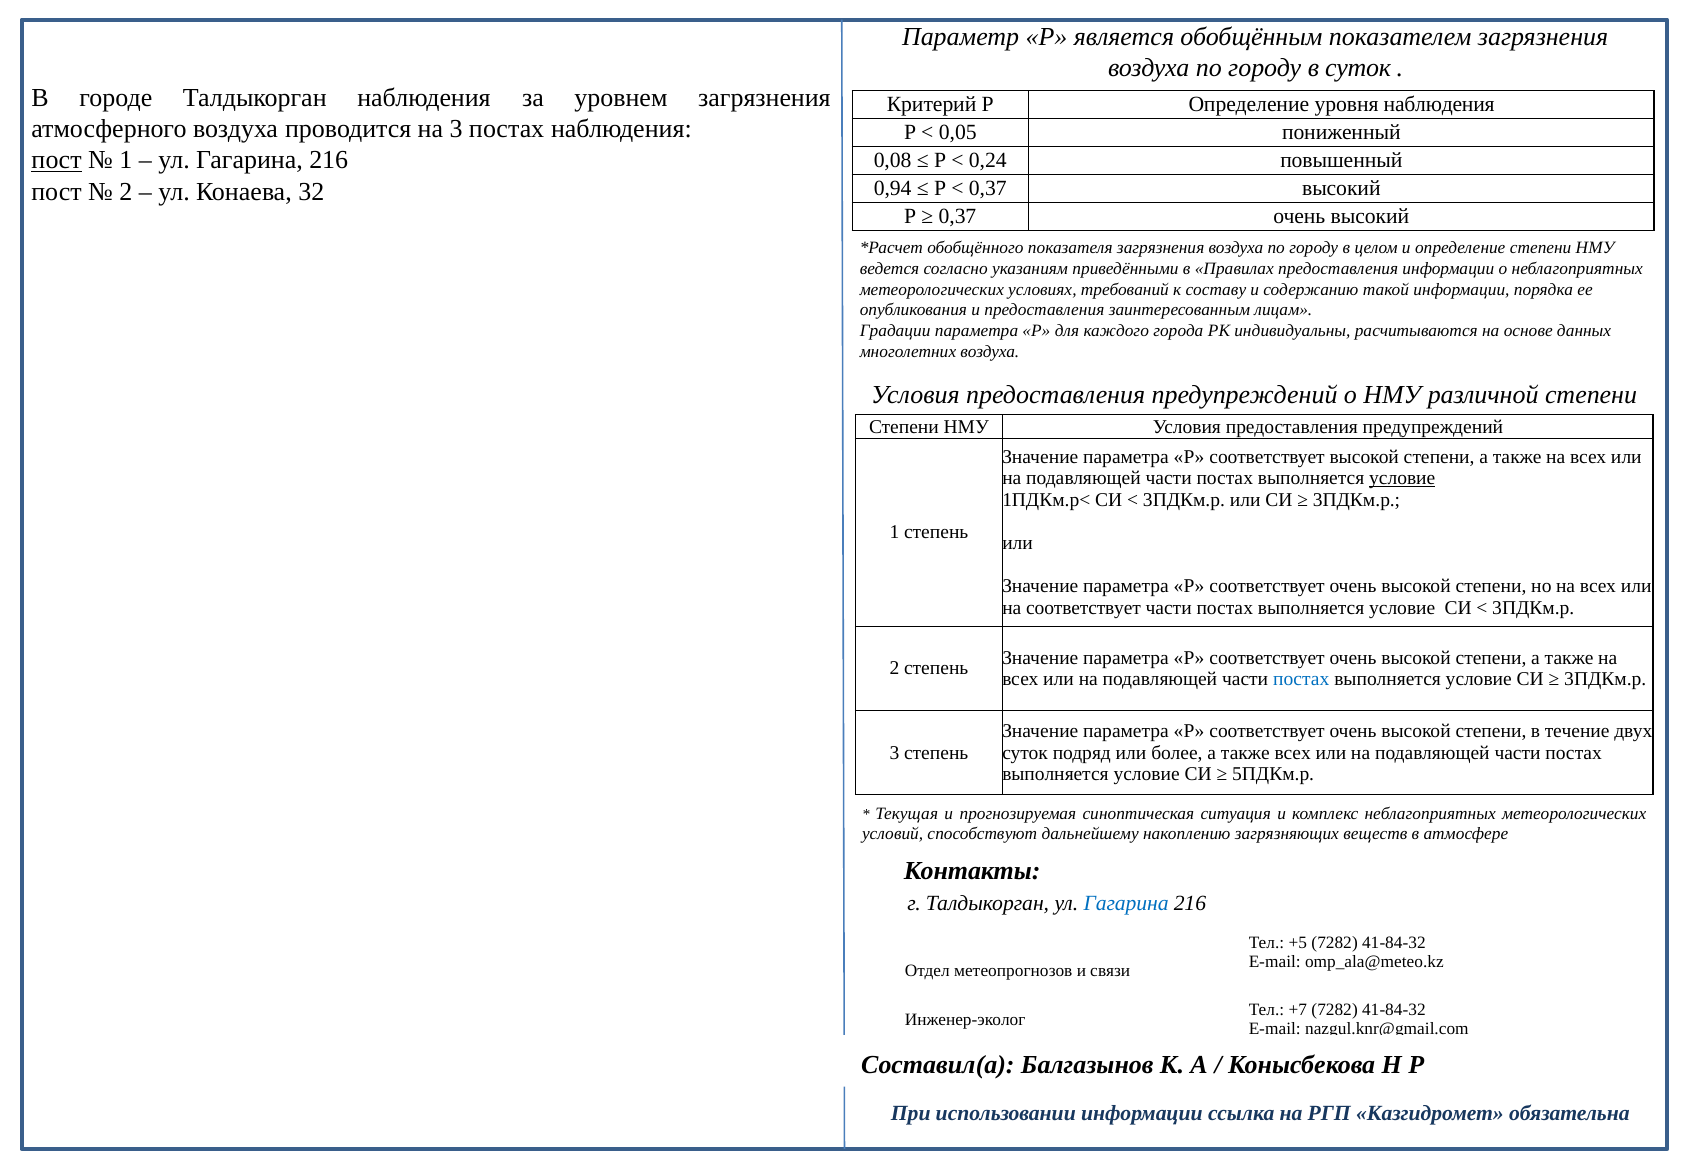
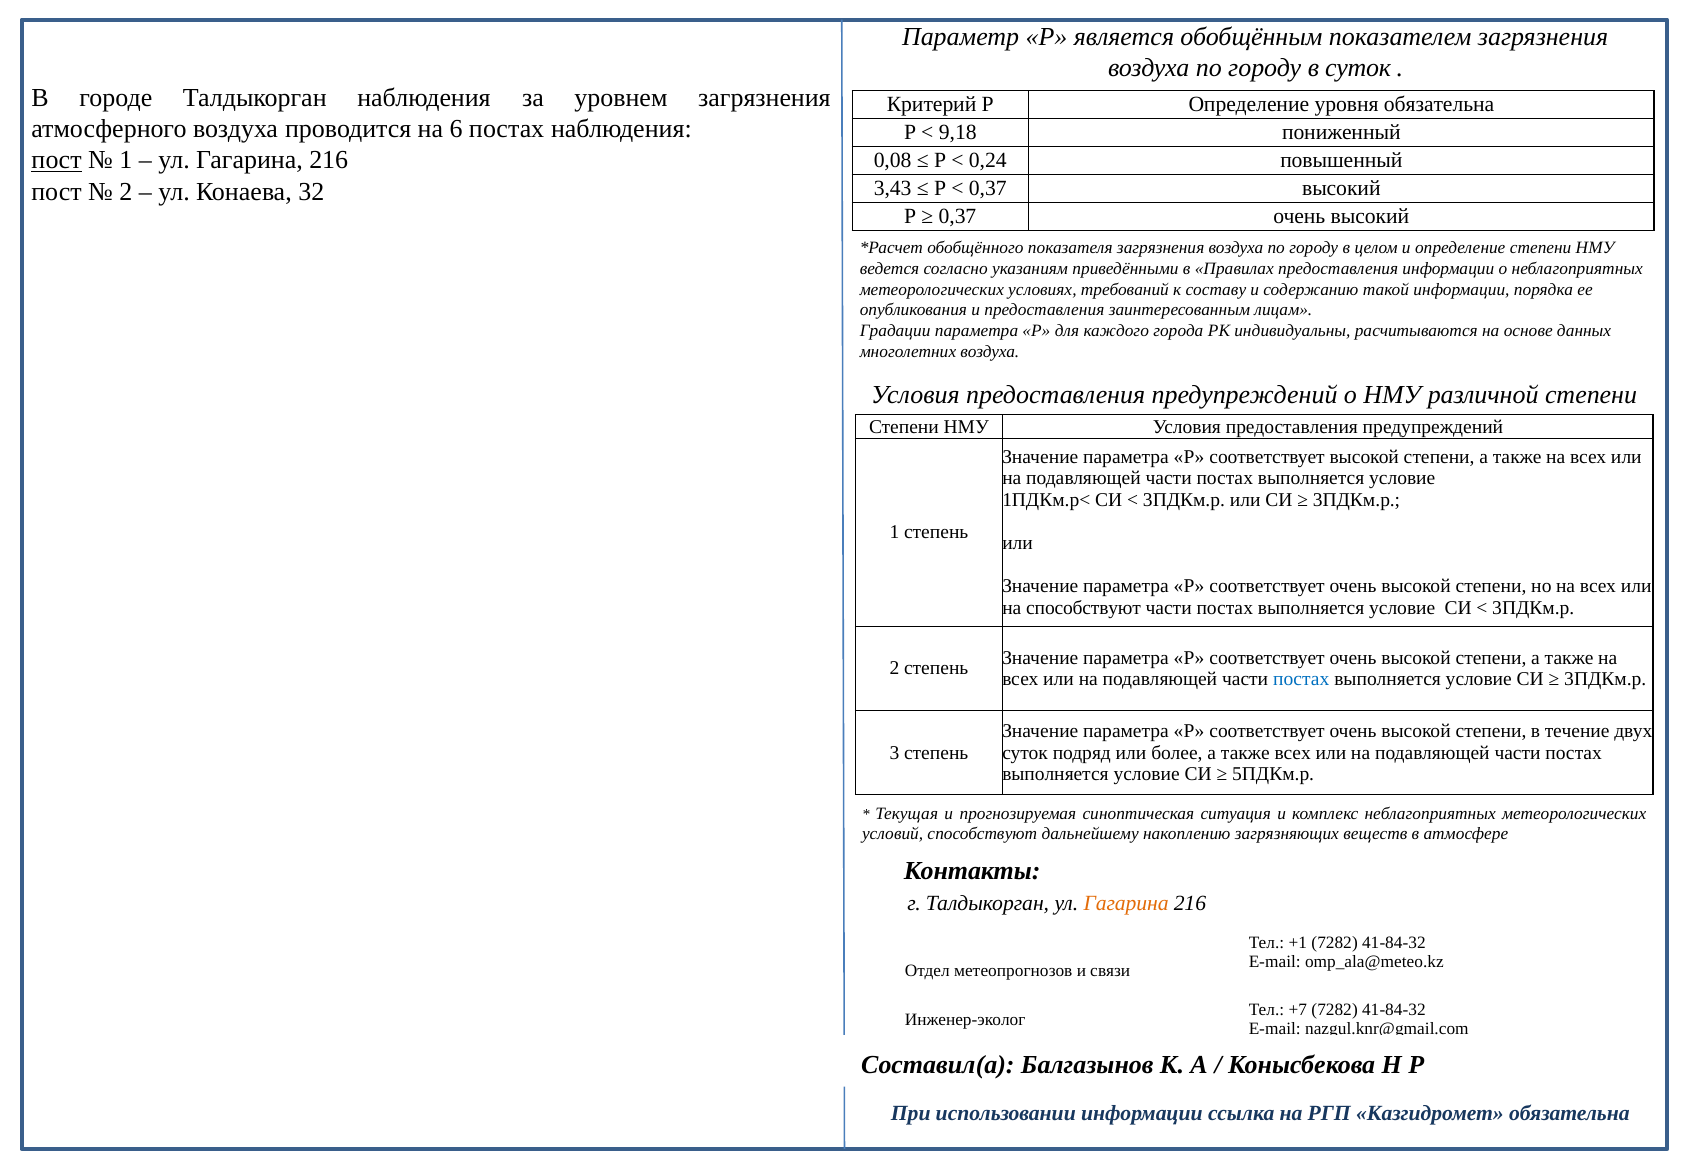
уровня наблюдения: наблюдения -> обязательна (1439, 105)
на 3: 3 -> 6 (456, 129)
0,05: 0,05 -> 9,18 (958, 132)
0,94: 0,94 -> 3,43 (893, 188)
условие underline: present -> none (1402, 479)
на соответствует: соответствует -> способствуют (1084, 608)
Гагарина colour: blue -> orange (1126, 903)
+5: +5 -> +1 (1298, 943)
